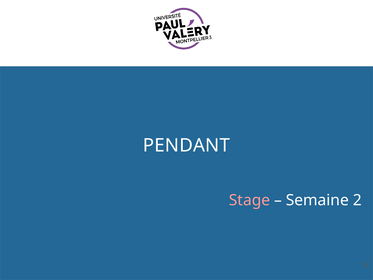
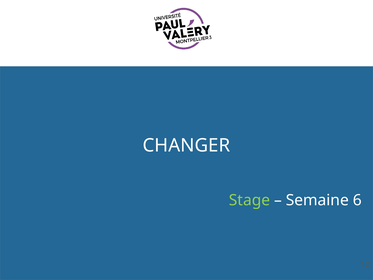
PENDANT: PENDANT -> CHANGER (186, 145)
Stage colour: pink -> light green (250, 200)
2: 2 -> 6 (357, 200)
